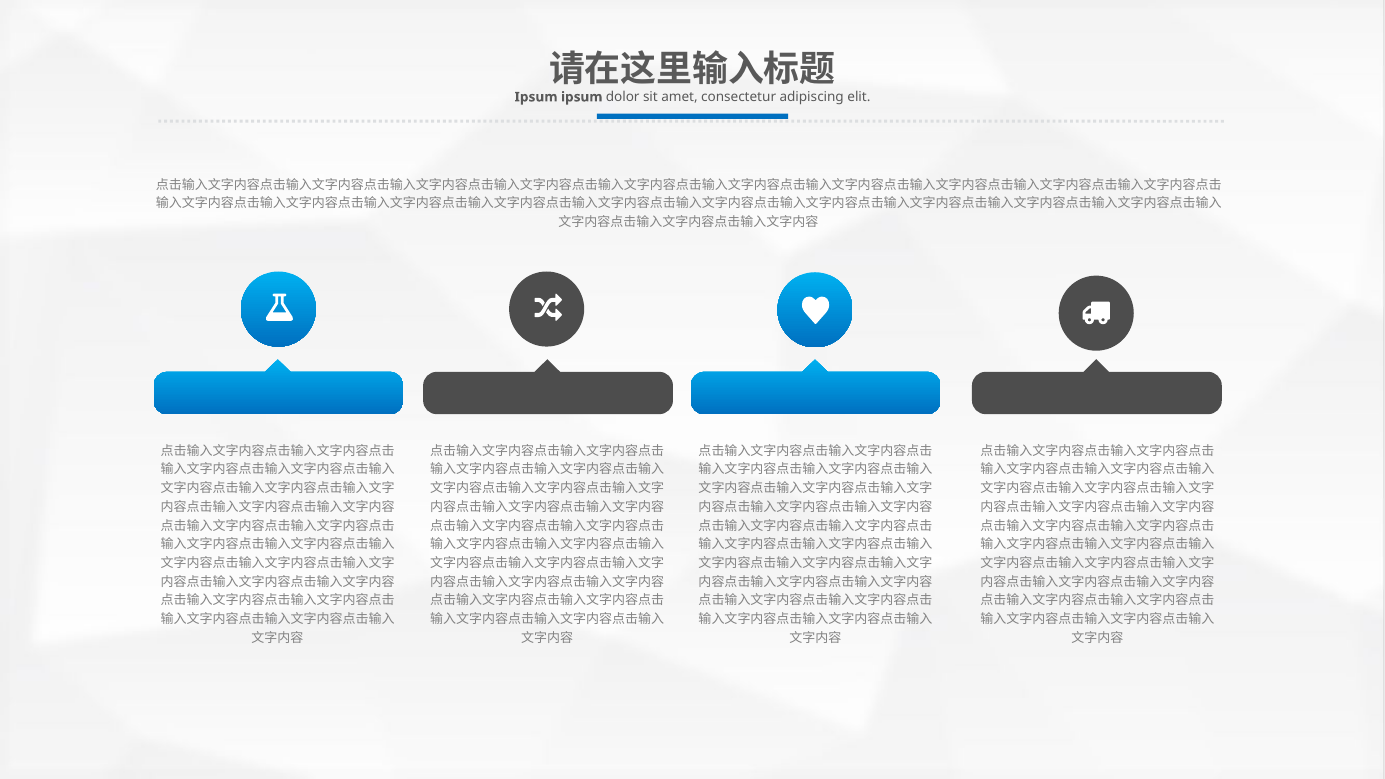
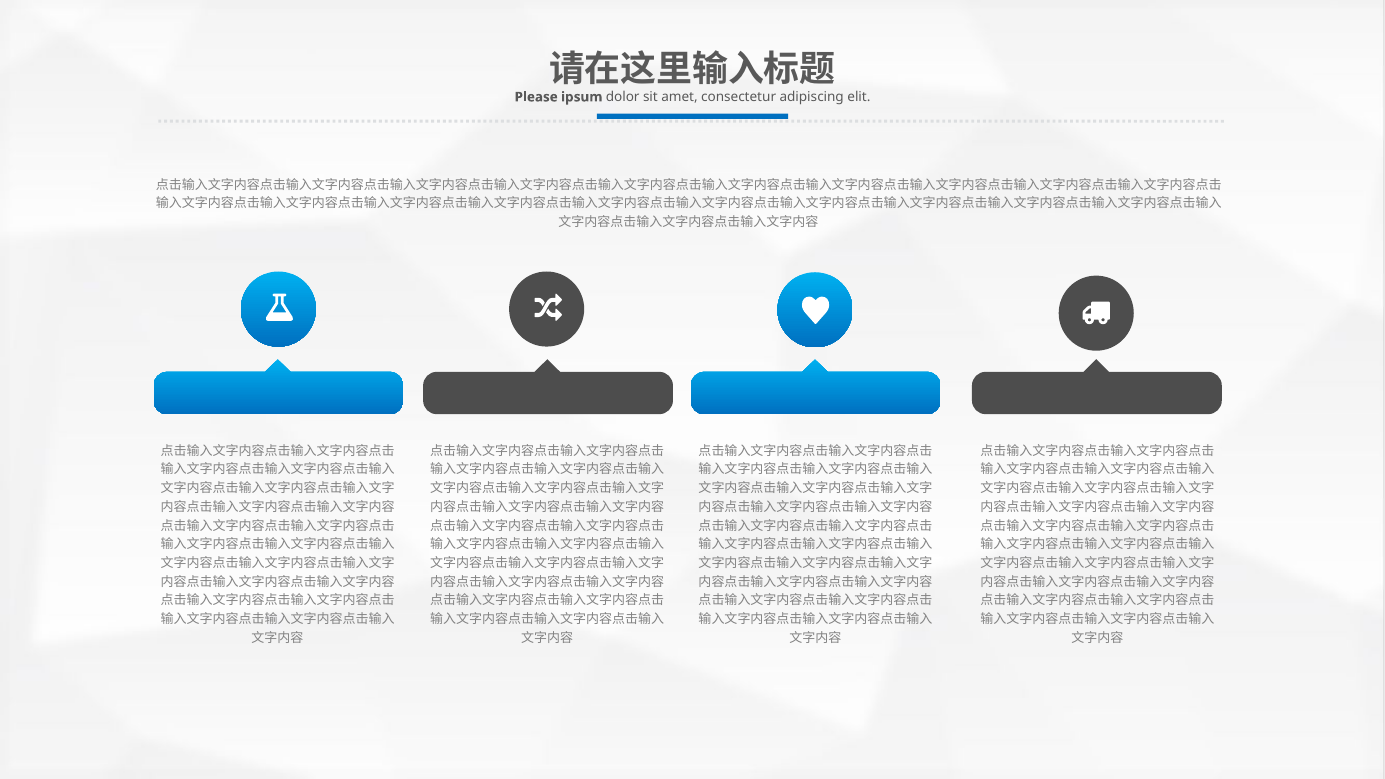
Ipsum: Ipsum -> Please (536, 97)
